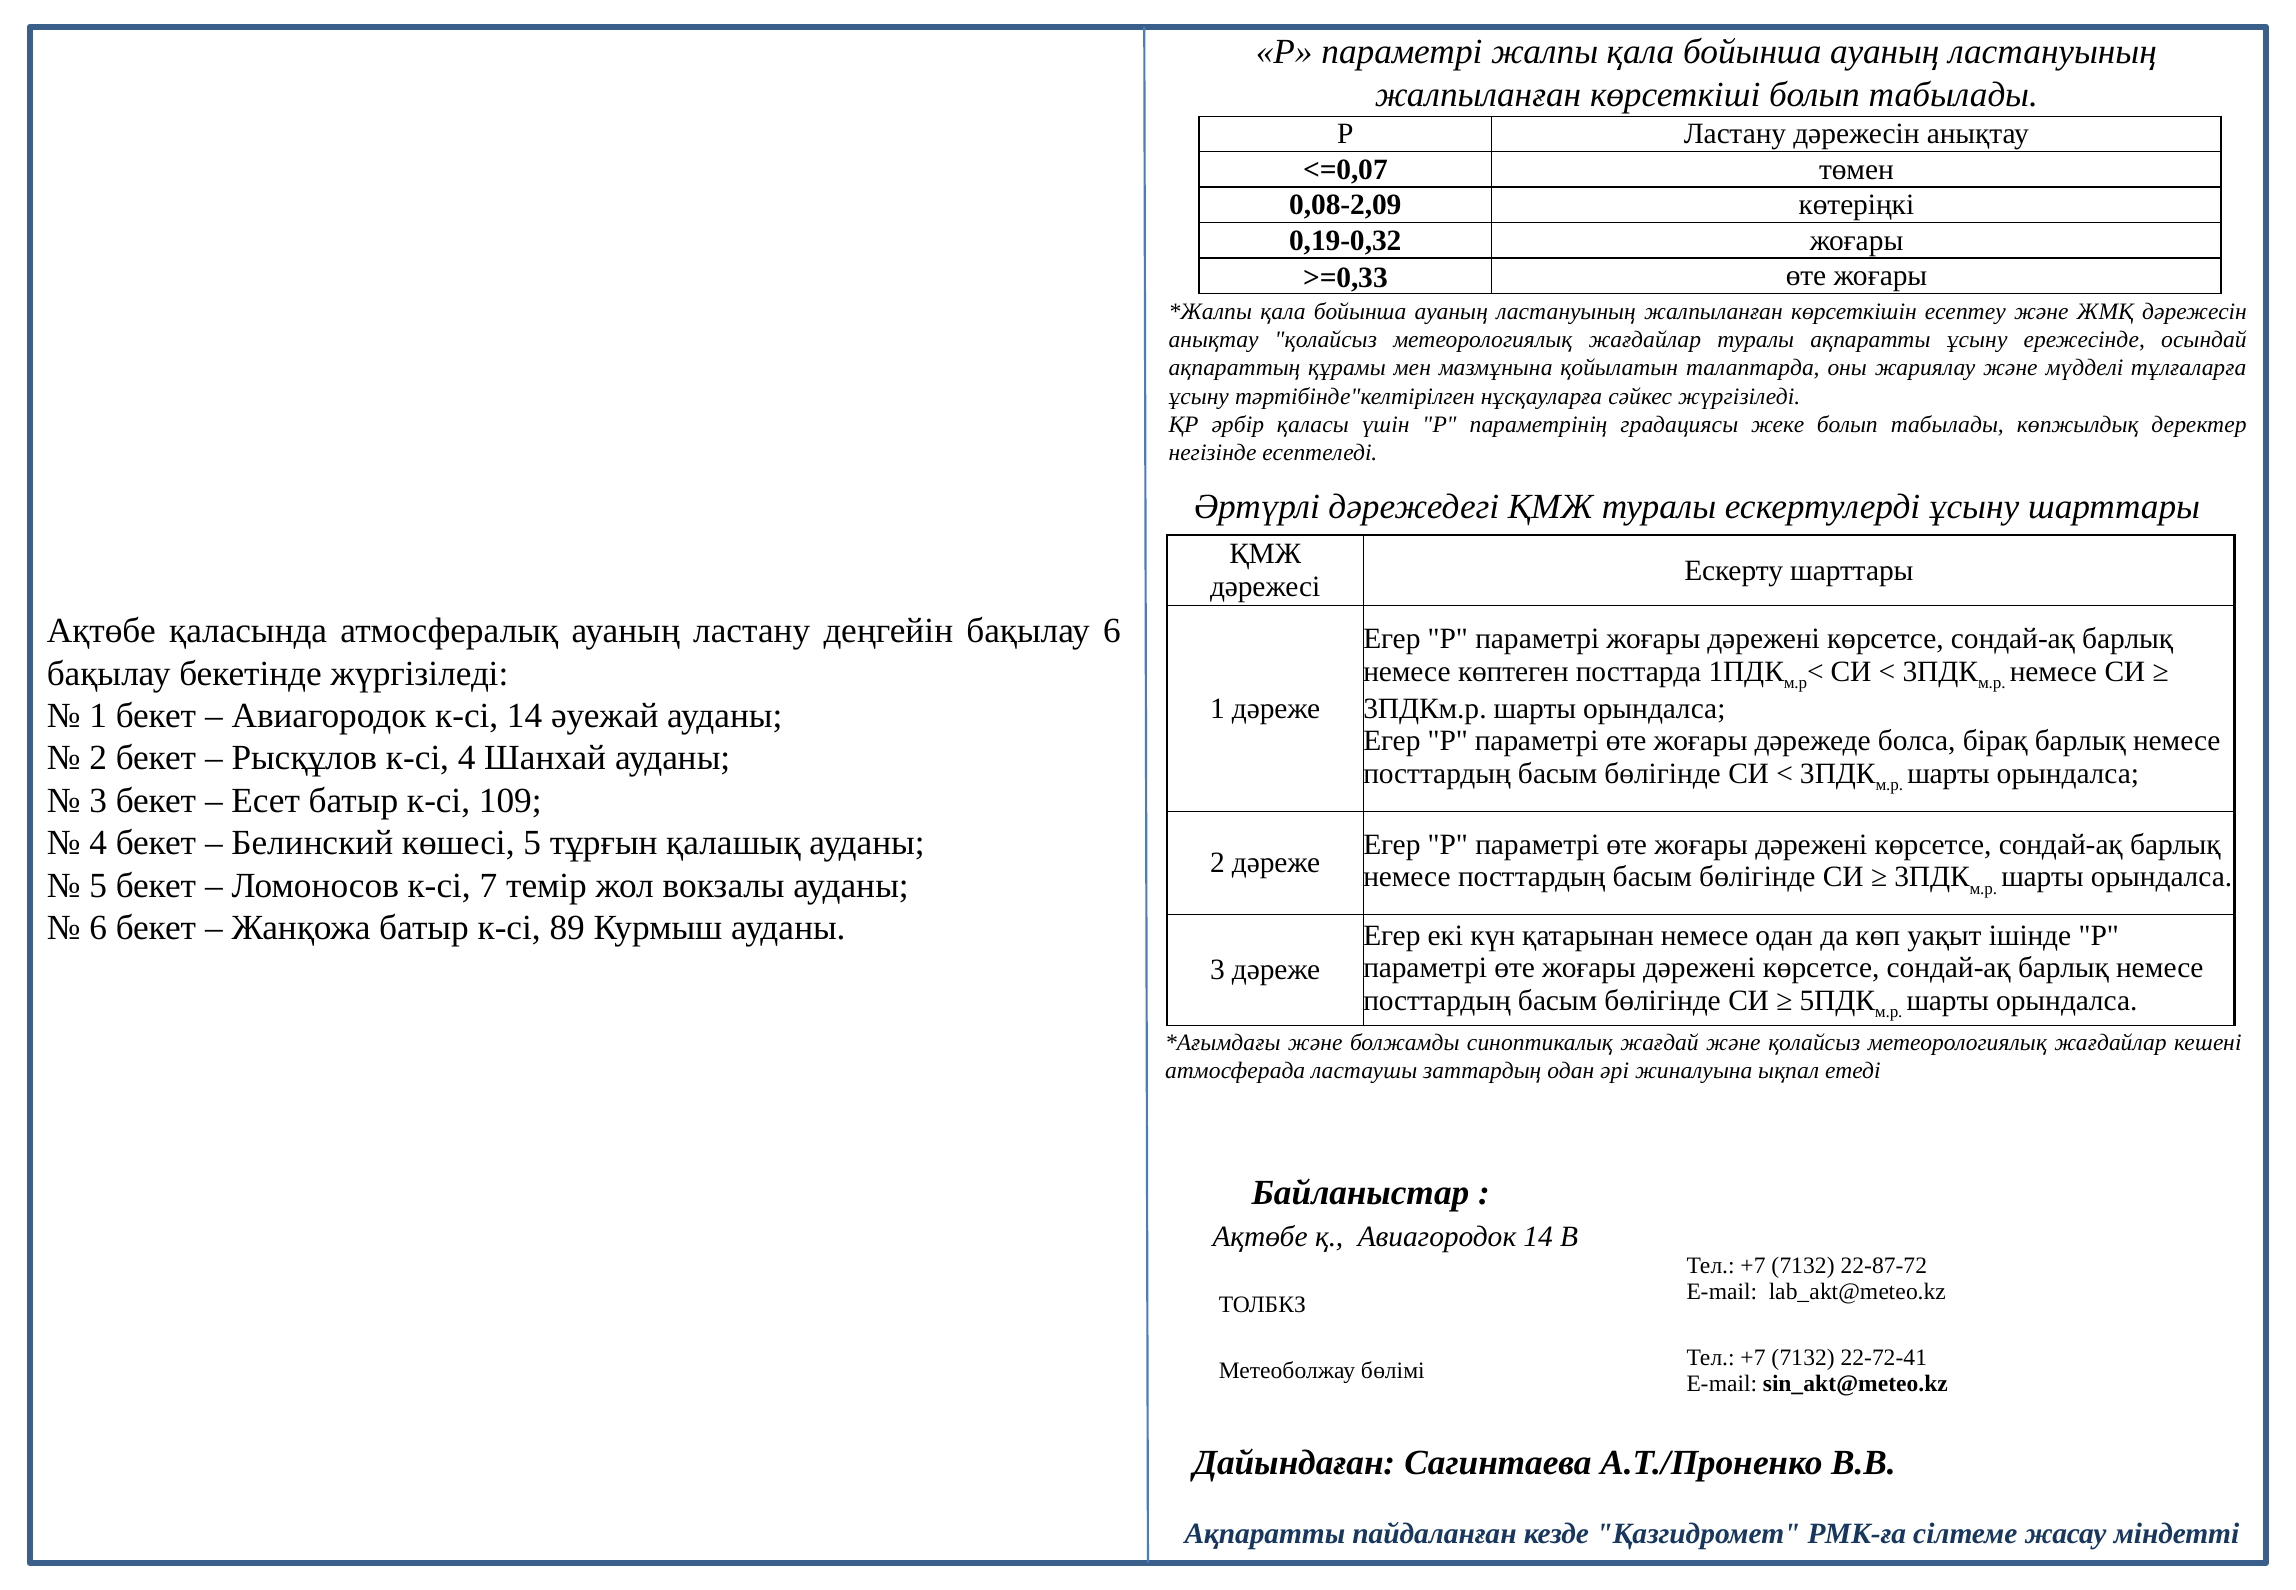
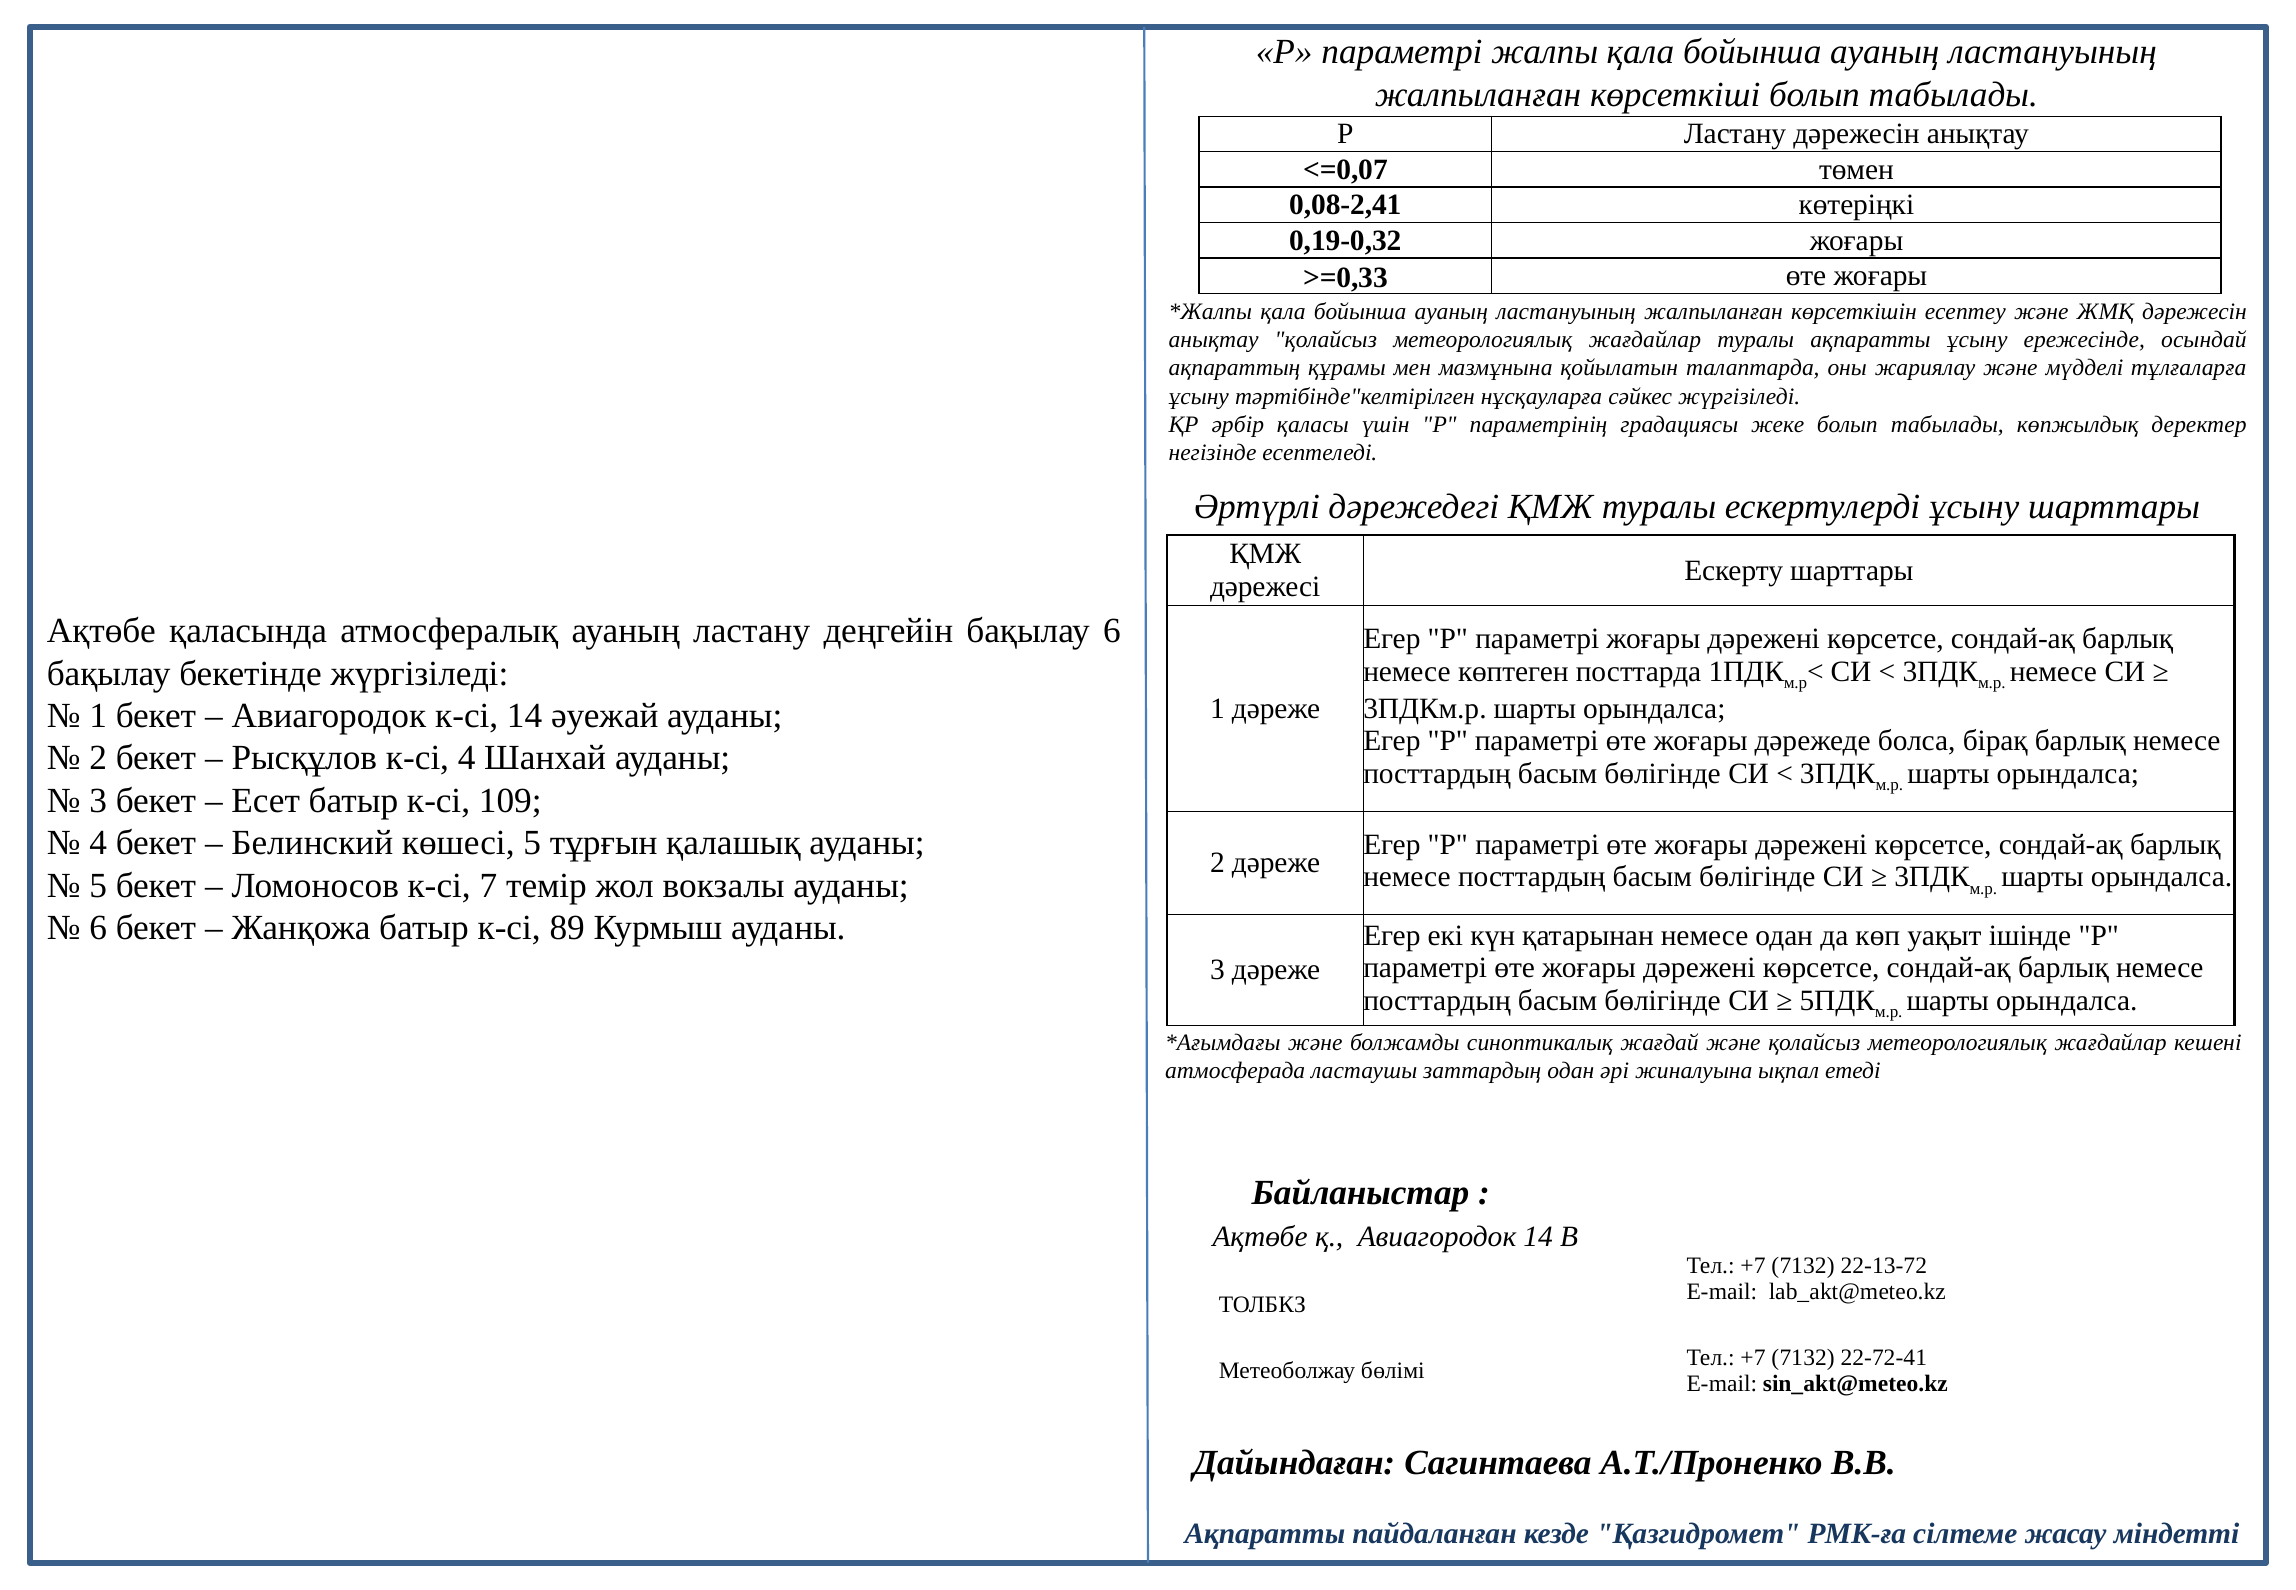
0,08-2,09: 0,08-2,09 -> 0,08-2,41 (1345, 205)
22-87-72: 22-87-72 -> 22-13-72 (1884, 1265)
